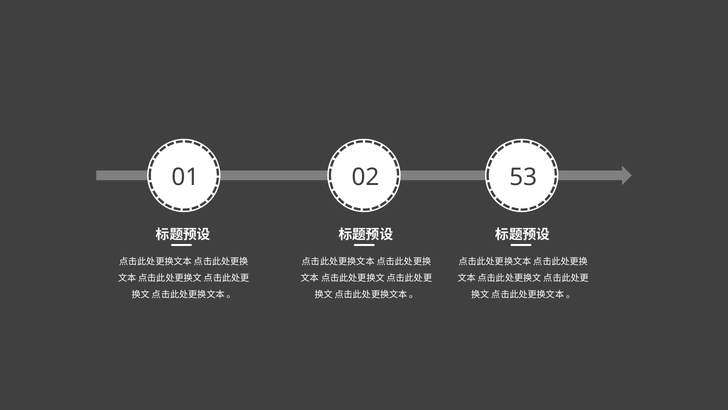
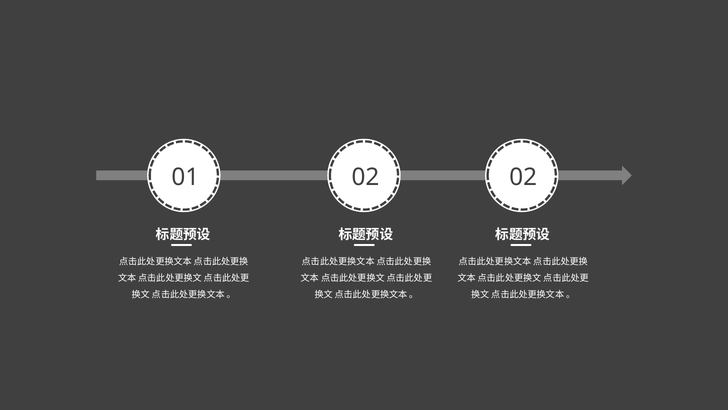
01 53: 53 -> 02 (523, 177)
